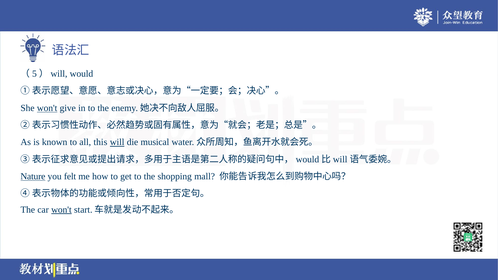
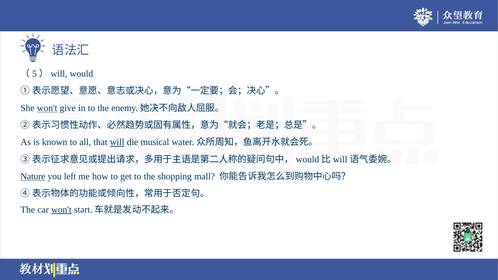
this: this -> that (100, 142)
felt: felt -> left (70, 176)
